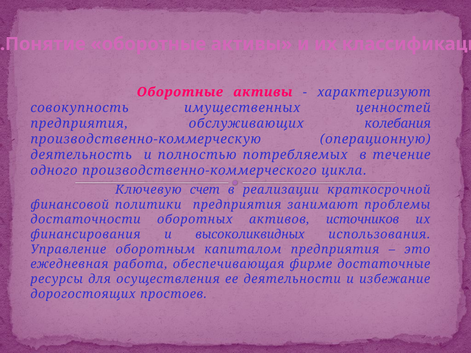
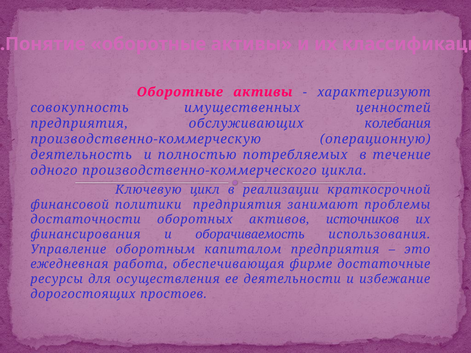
счет: счет -> цикл (205, 190)
высоколиквидных: высоколиквидных -> оборачиваемость (250, 235)
